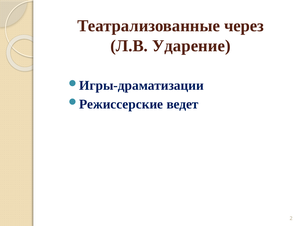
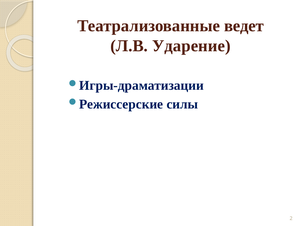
через: через -> ведет (244, 26)
ведет: ведет -> силы (182, 104)
